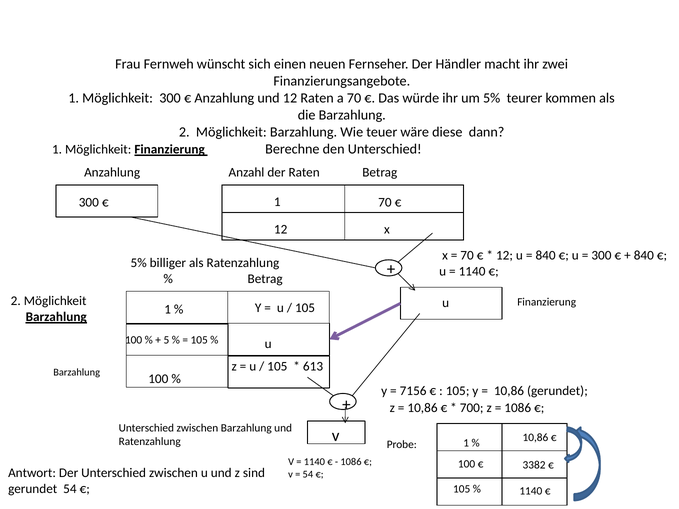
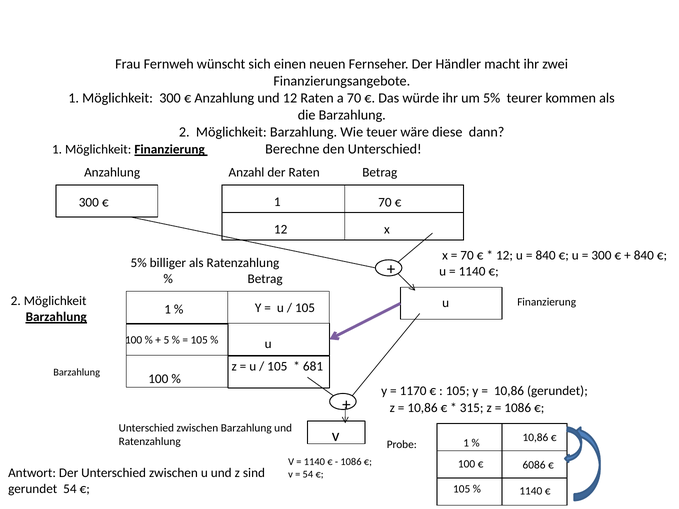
613: 613 -> 681 (313, 367)
7156: 7156 -> 1170 (413, 391)
700: 700 -> 315 (472, 408)
3382: 3382 -> 6086 (534, 465)
